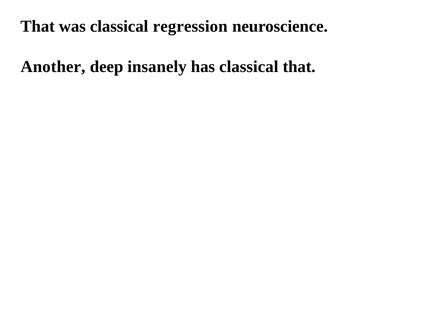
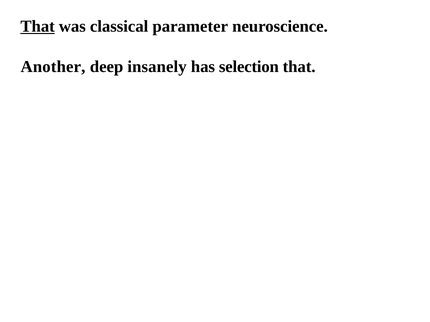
That underline: none -> present (38, 27)
regression: regression -> parameter (190, 27)
has classical: classical -> selection (249, 67)
